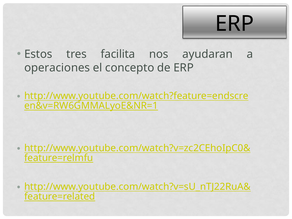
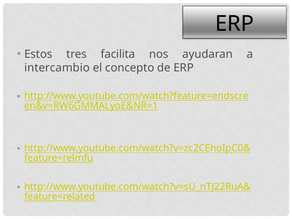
operaciones: operaciones -> intercambio (57, 68)
